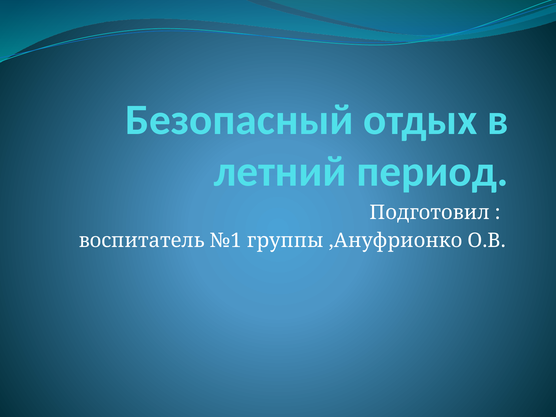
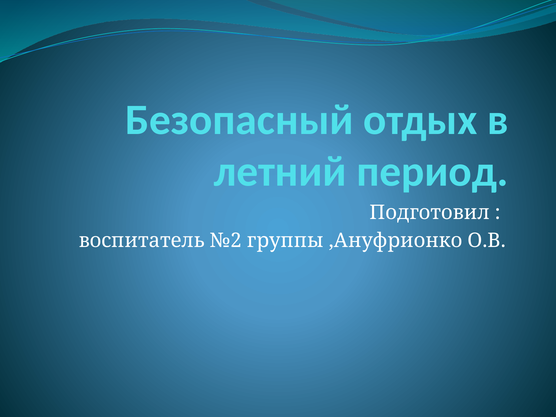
№1: №1 -> №2 (226, 241)
